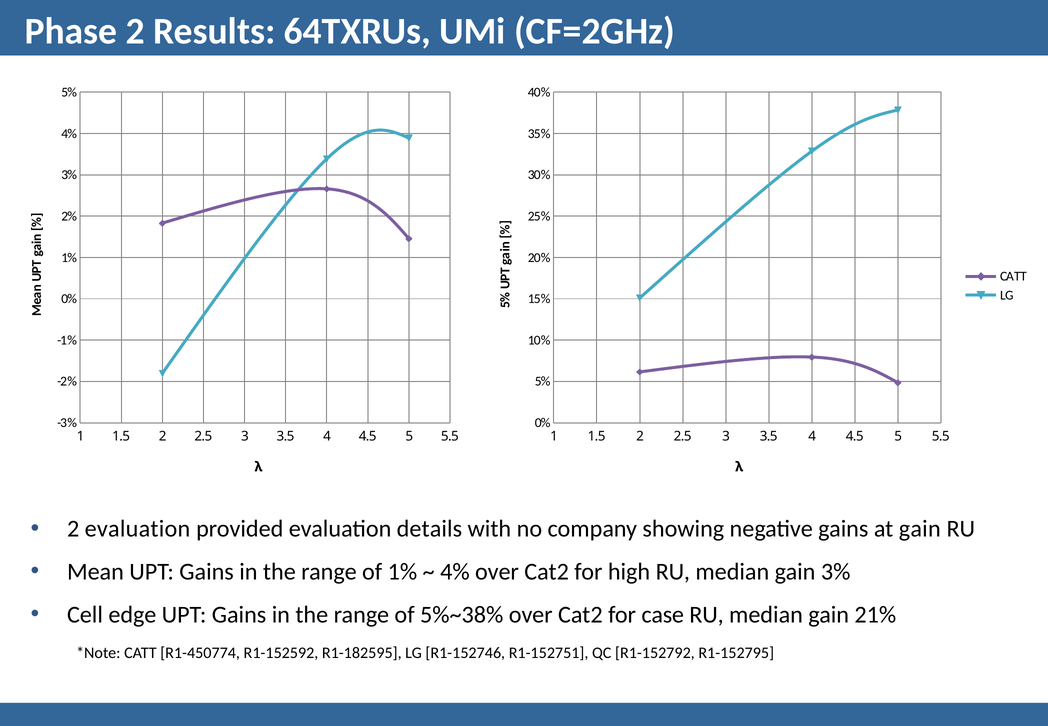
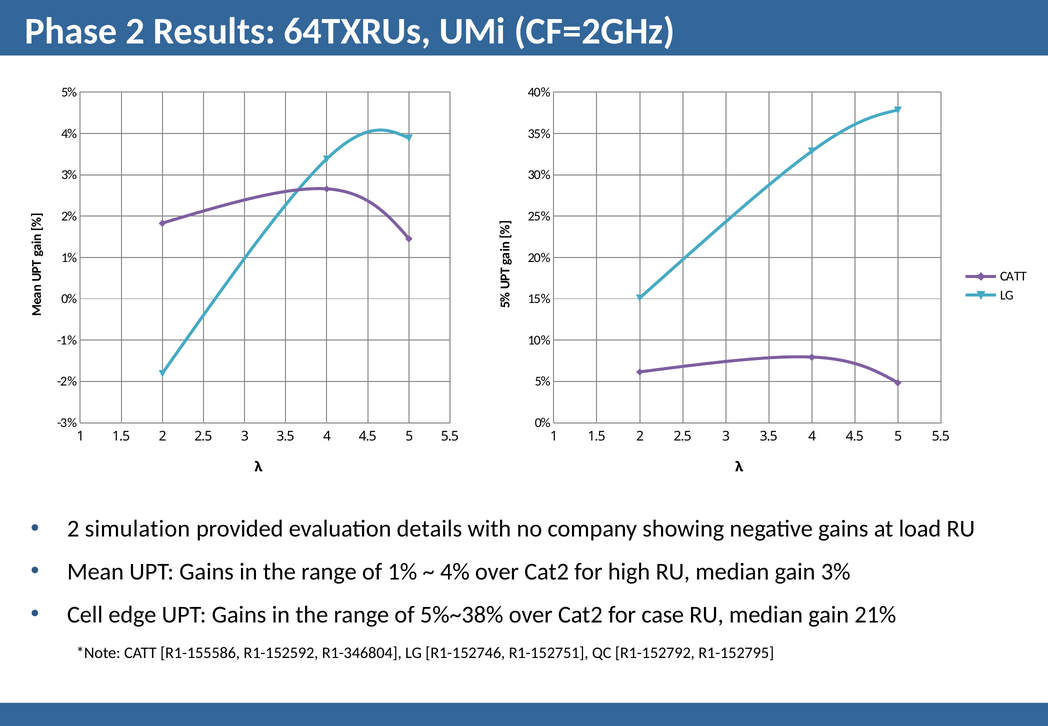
2 evaluation: evaluation -> simulation (137, 528)
at gain: gain -> load (920, 528)
R1-450774: R1-450774 -> R1-155586 (200, 653)
R1-182595: R1-182595 -> R1-346804 (362, 653)
